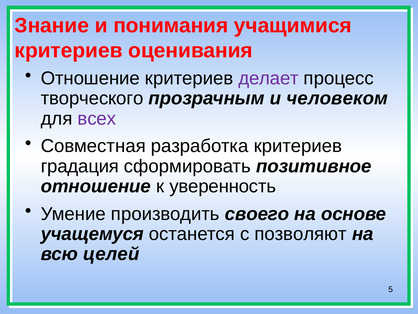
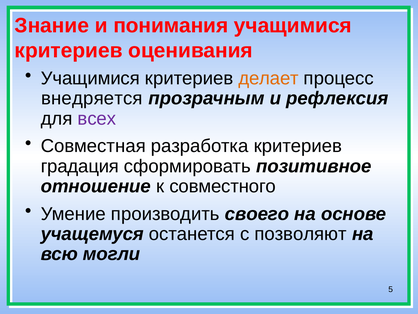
Отношение: Отношение -> Учащимися (90, 78)
делает colour: purple -> orange (269, 78)
творческого: творческого -> внедряется (92, 98)
человеком: человеком -> рефлексия (337, 98)
уверенность: уверенность -> совместного (223, 186)
целей: целей -> могли (112, 254)
